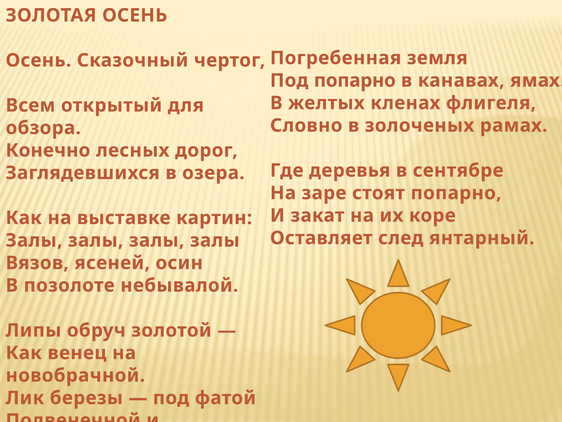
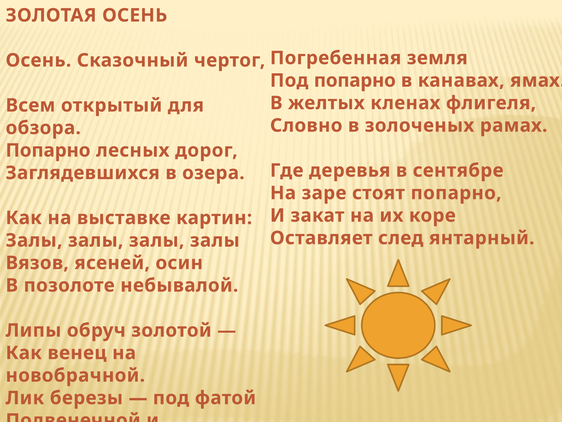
Конечно: Конечно -> Попарно (48, 150)
